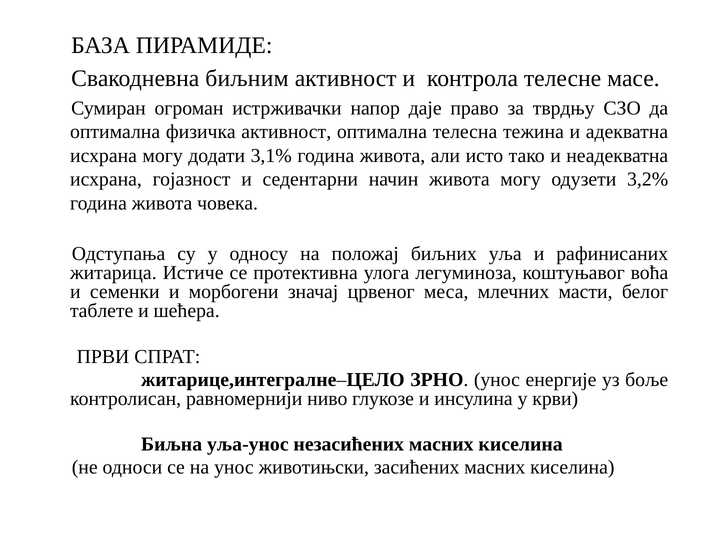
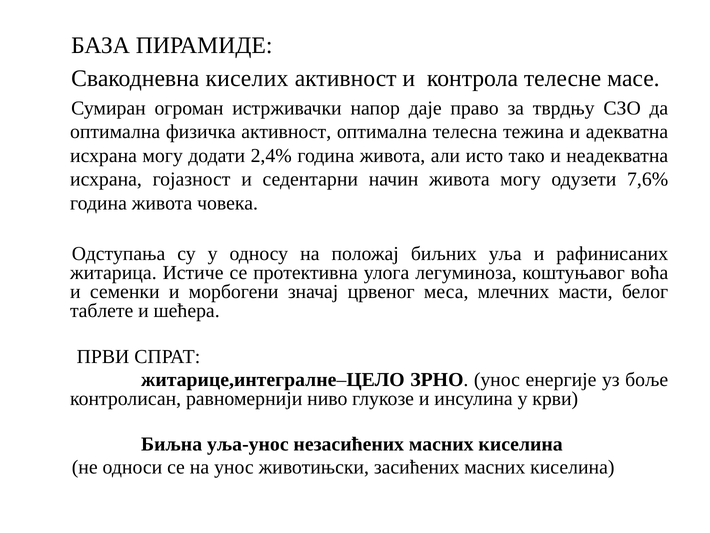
биљним: биљним -> киселих (247, 78)
3,1%: 3,1% -> 2,4% (271, 156)
3,2%: 3,2% -> 7,6% (648, 179)
